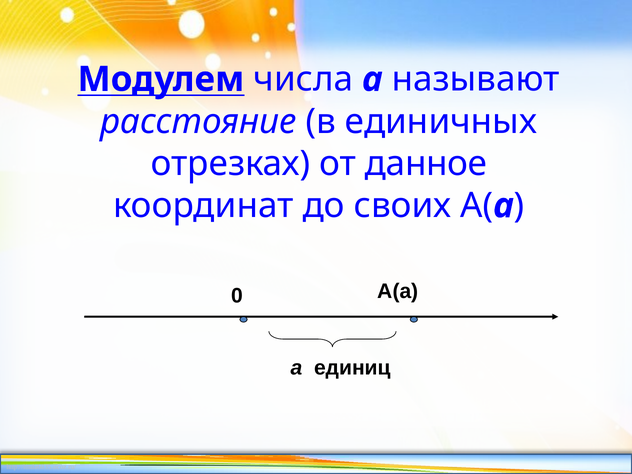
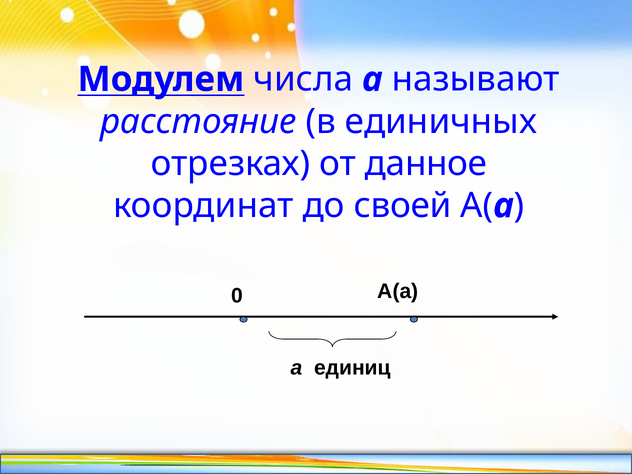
своих: своих -> своей (403, 206)
